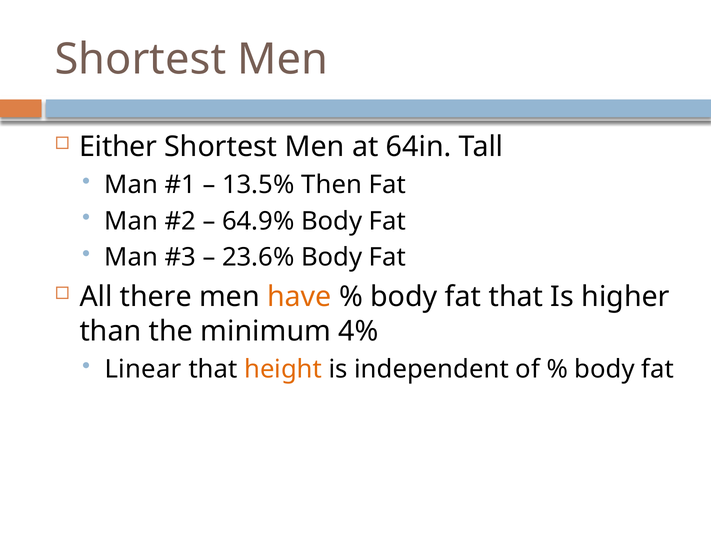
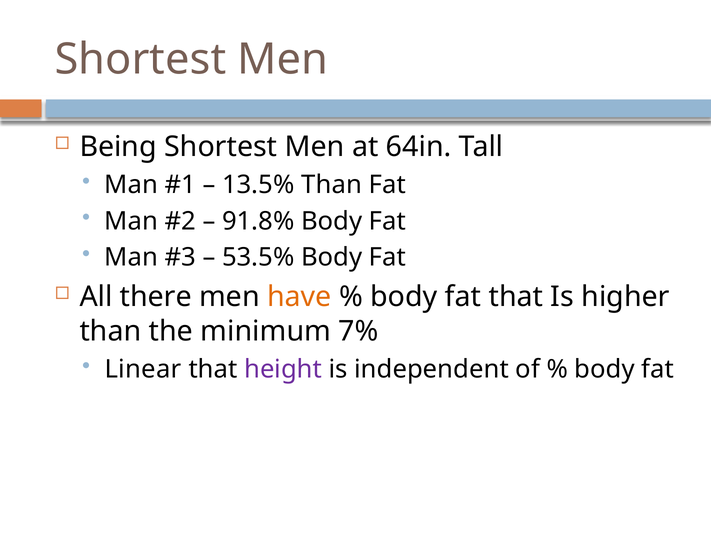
Either: Either -> Being (118, 147)
13.5% Then: Then -> Than (332, 185)
64.9%: 64.9% -> 91.8% (258, 221)
23.6%: 23.6% -> 53.5% (258, 257)
4%: 4% -> 7% (359, 331)
height colour: orange -> purple (283, 369)
